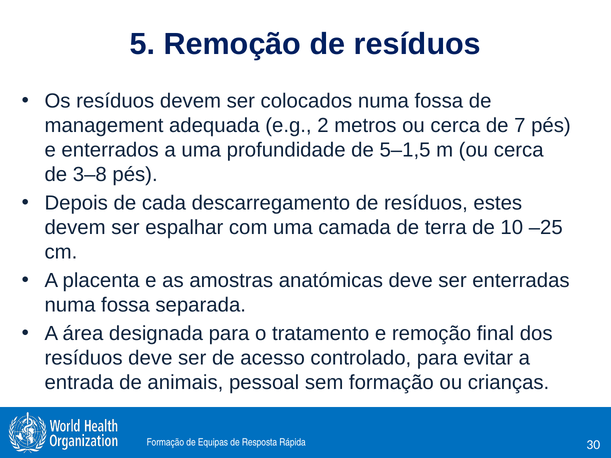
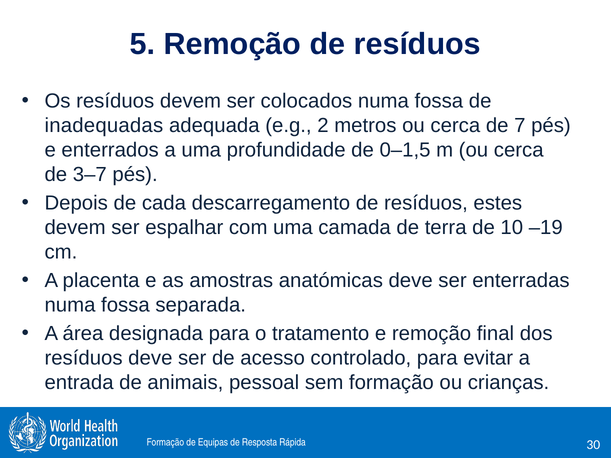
management: management -> inadequadas (104, 126)
5–1,5: 5–1,5 -> 0–1,5 (405, 150)
3–8: 3–8 -> 3–7 (90, 174)
–25: –25 -> –19 (546, 228)
